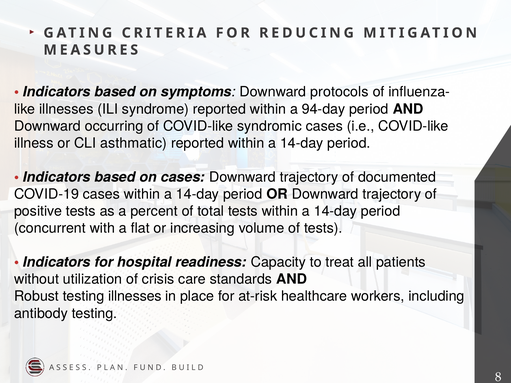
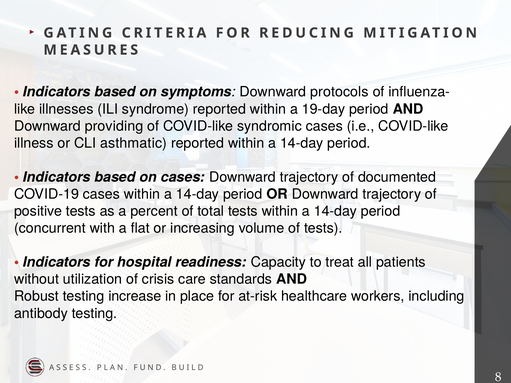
94-day: 94-day -> 19-day (324, 109)
occurring: occurring -> providing (114, 126)
testing illnesses: illnesses -> increase (135, 297)
